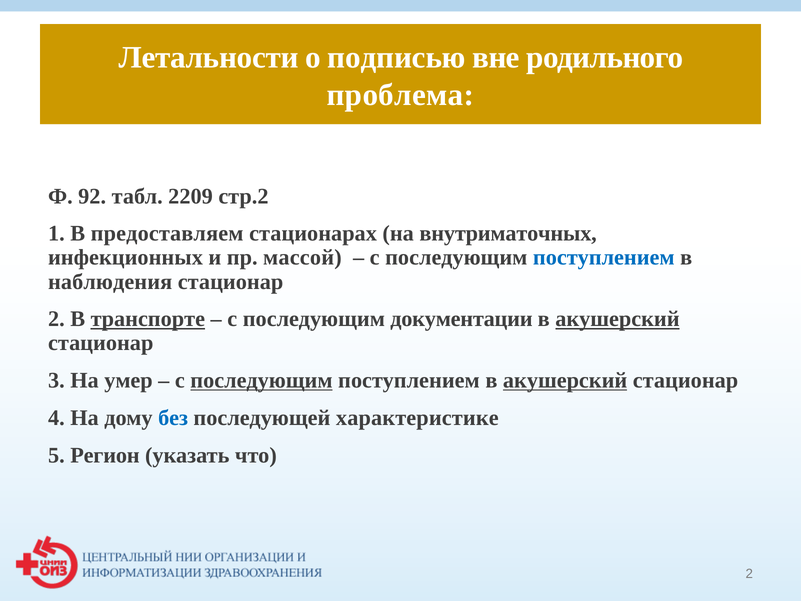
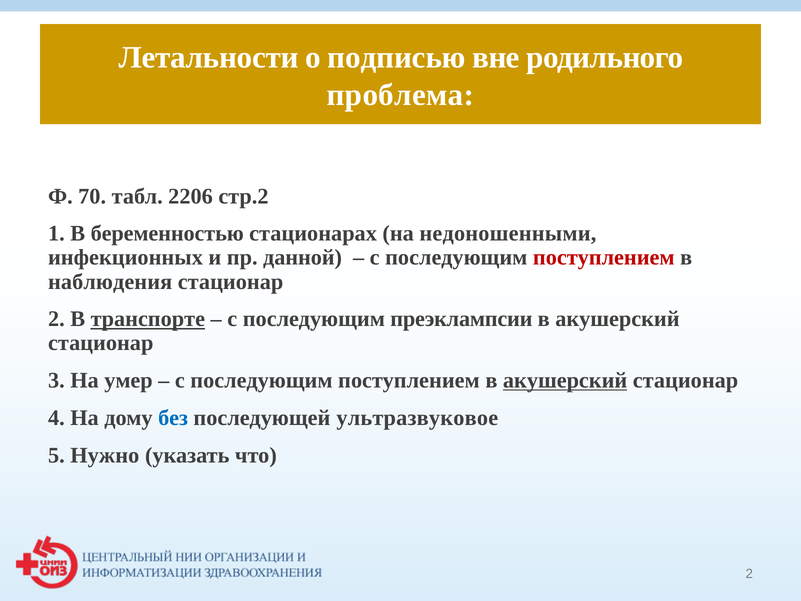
92: 92 -> 70 (92, 196)
2209: 2209 -> 2206 (191, 196)
предоставляем: предоставляем -> беременностью (167, 233)
внутриматочных: внутриматочных -> недоношенными (508, 233)
массой: массой -> данной (303, 258)
поступлением colour: blue -> red (604, 258)
документации: документации -> преэклампсии (461, 319)
акушерский underline: present -> none (617, 319)
последующим underline: present -> none (261, 380)
характеристике: характеристике -> ультразвуковое (417, 418)
Регион: Регион -> Нужно (105, 455)
